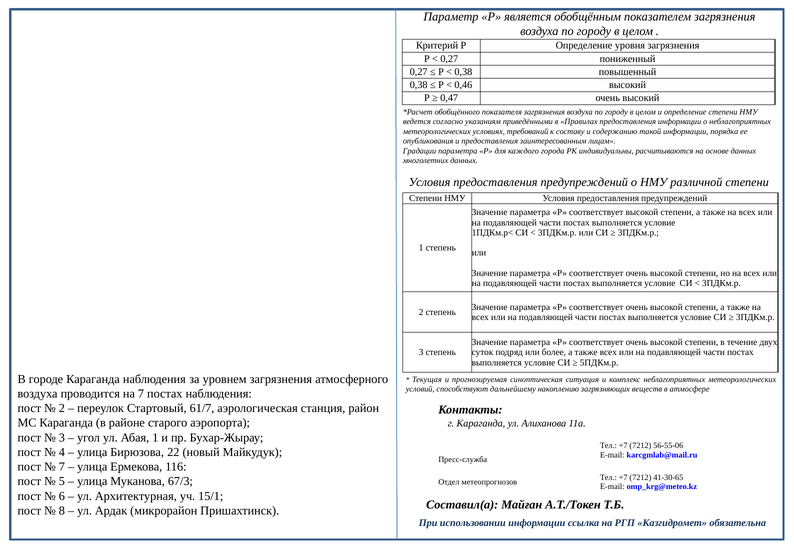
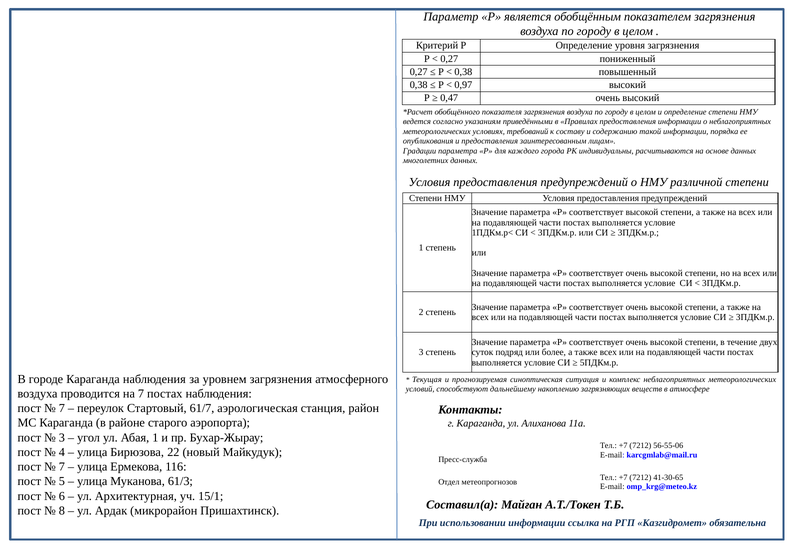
0,46: 0,46 -> 0,97 (463, 85)
2: 2 -> 7 (62, 409)
67/3: 67/3 -> 61/3 (180, 482)
